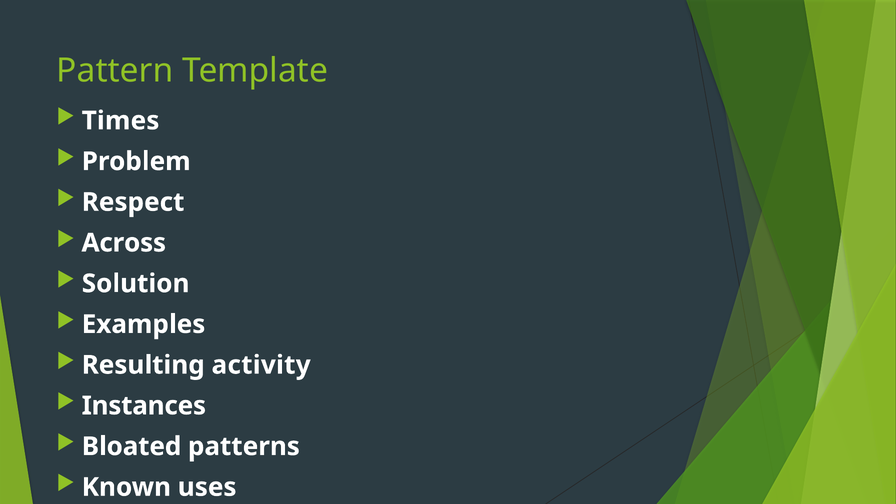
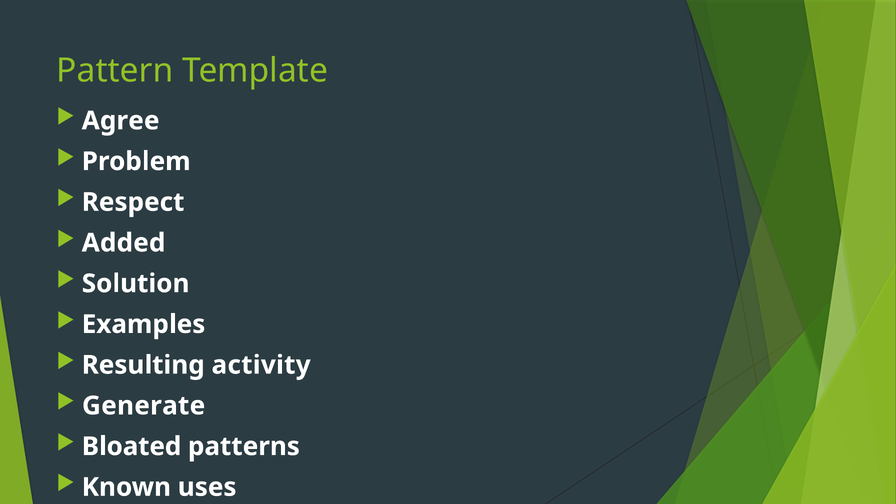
Times: Times -> Agree (121, 121)
Across: Across -> Added (124, 243)
Instances: Instances -> Generate (144, 406)
